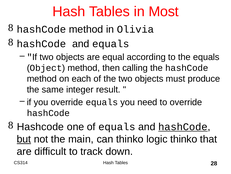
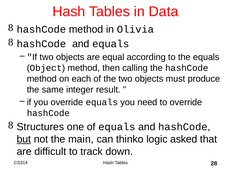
Most: Most -> Data (164, 12)
Hashcode: Hashcode -> Structures (40, 126)
hashCode underline: present -> none (183, 126)
logic thinko: thinko -> asked (184, 139)
